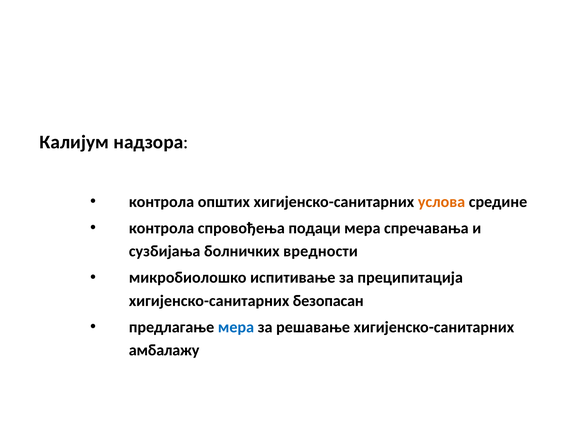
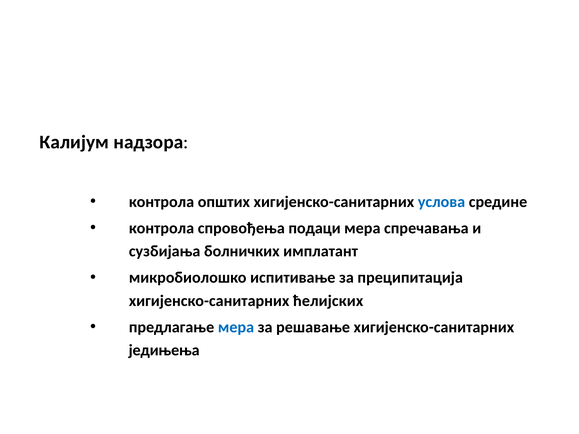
услова colour: orange -> blue (442, 202)
вредности: вредности -> имплатант (321, 251)
безопасан: безопасан -> ћелијских (328, 301)
амбалажу: амбалажу -> једињења (164, 350)
